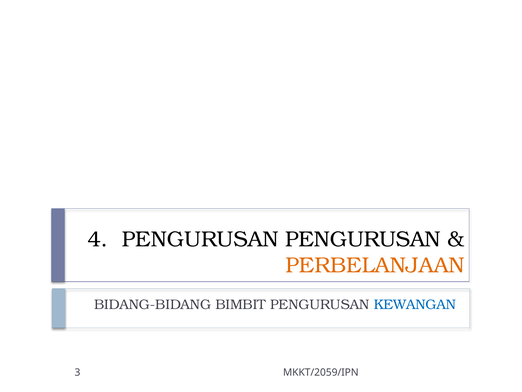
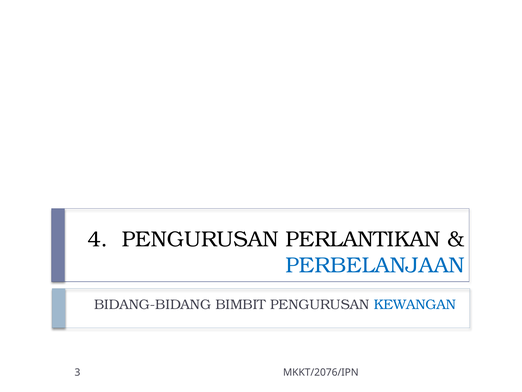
PENGURUSAN PENGURUSAN: PENGURUSAN -> PERLANTIKAN (363, 239)
PERBELANJAAN colour: orange -> blue (375, 265)
MKKT/2059/IPN: MKKT/2059/IPN -> MKKT/2076/IPN (321, 372)
